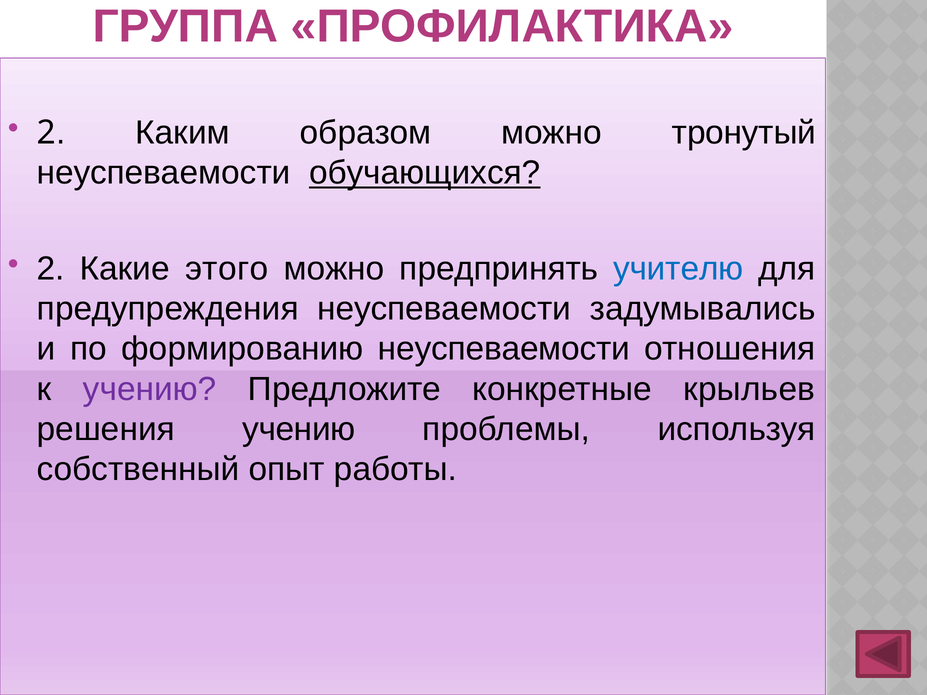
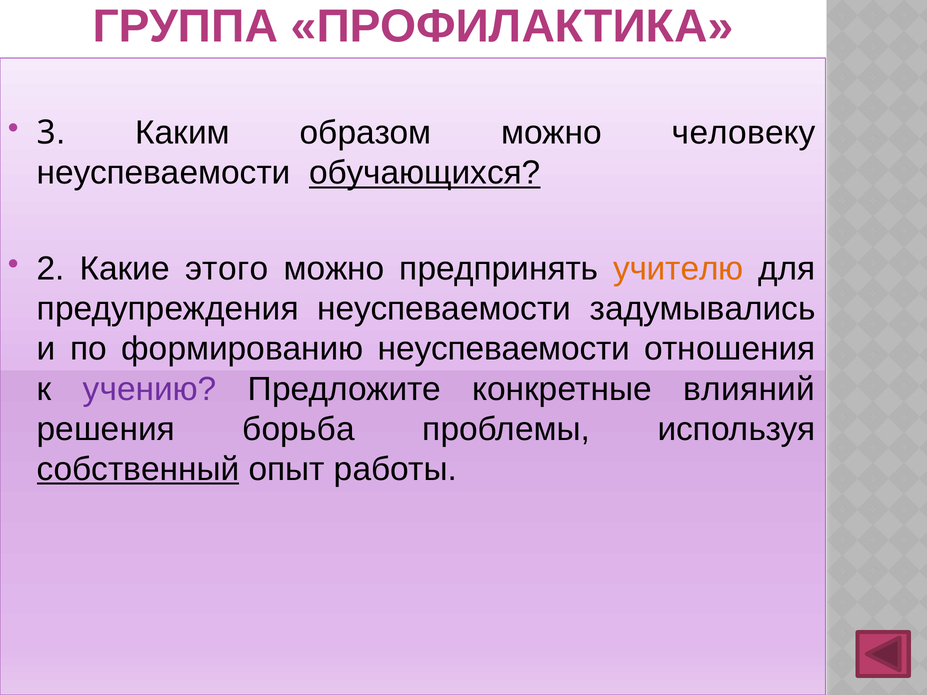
2: 2 -> 3 (47, 133)
тронутый: тронутый -> человеку (744, 133)
учителю colour: blue -> orange (678, 269)
крыльев: крыльев -> влияний (749, 389)
решения учению: учению -> борьба (299, 429)
собственный underline: none -> present (138, 469)
